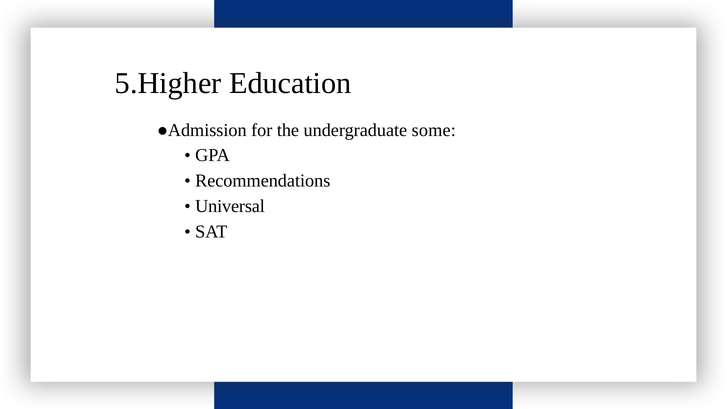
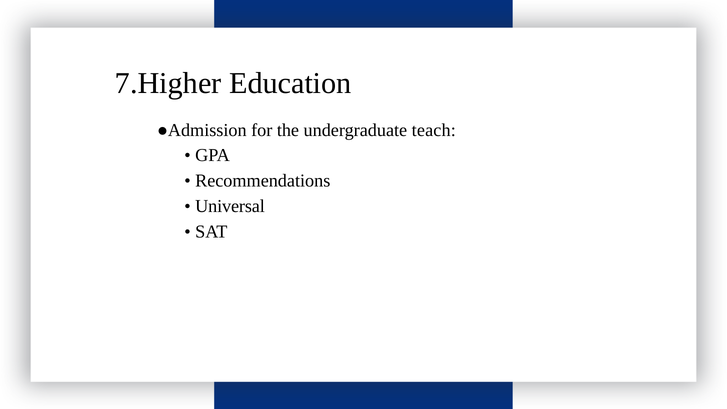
5.Higher: 5.Higher -> 7.Higher (168, 83)
some: some -> teach (434, 130)
